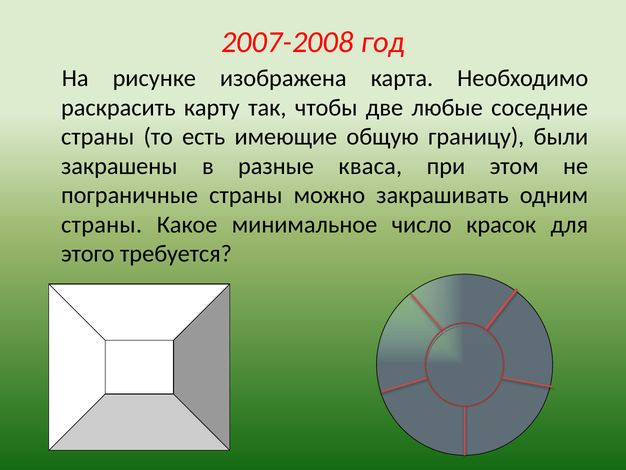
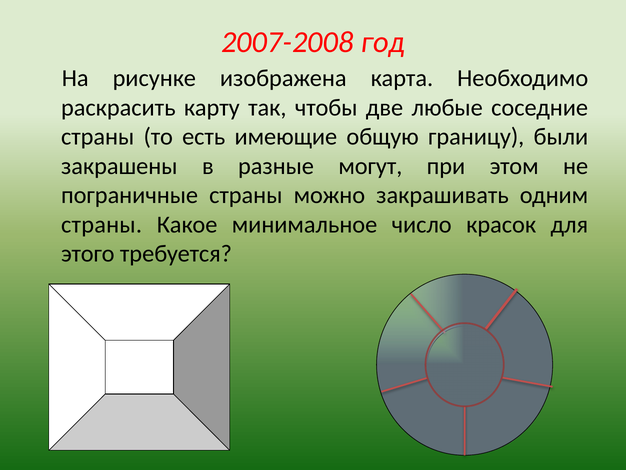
кваса: кваса -> могут (370, 166)
